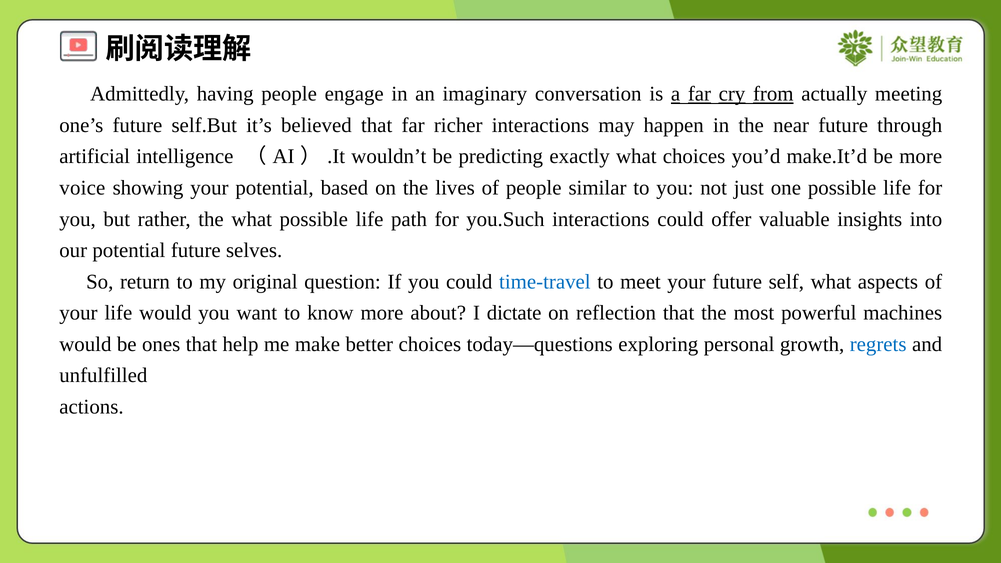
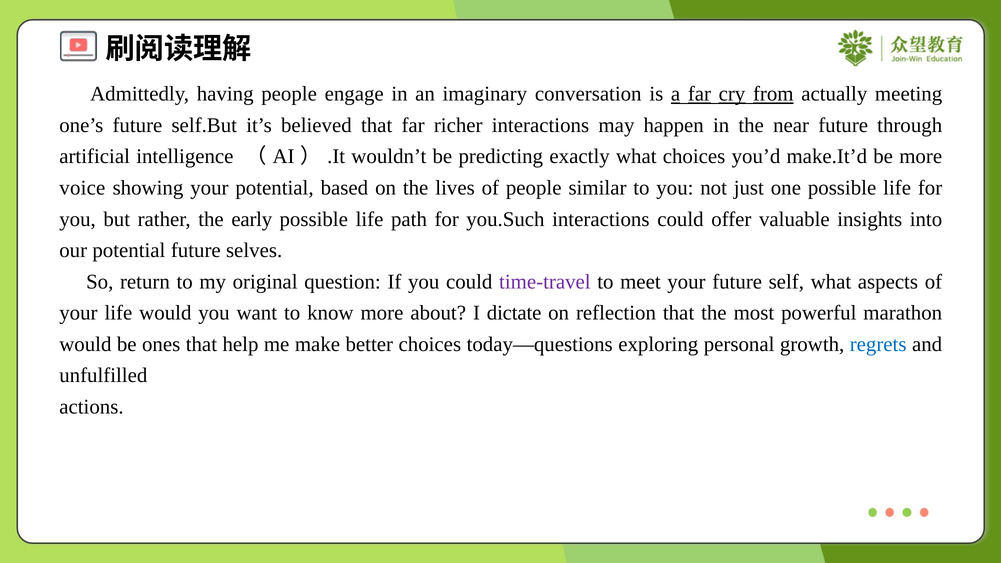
the what: what -> early (252, 219)
time-travel colour: blue -> purple (545, 282)
machines: machines -> marathon (903, 313)
